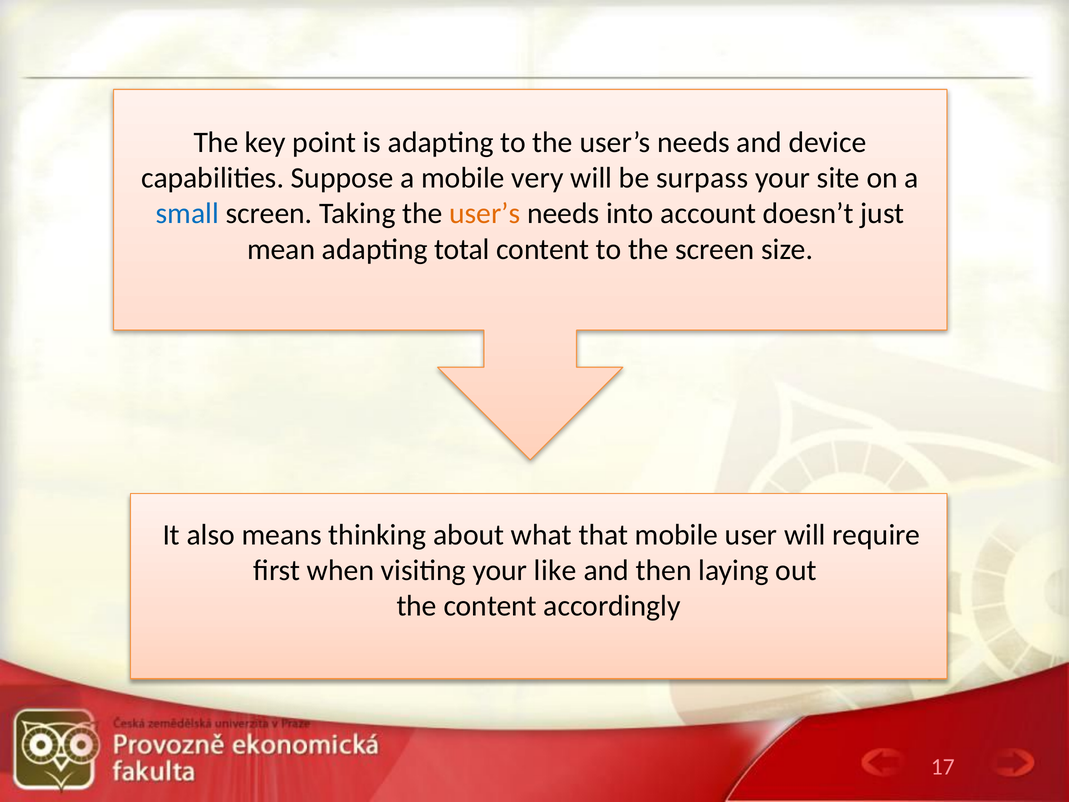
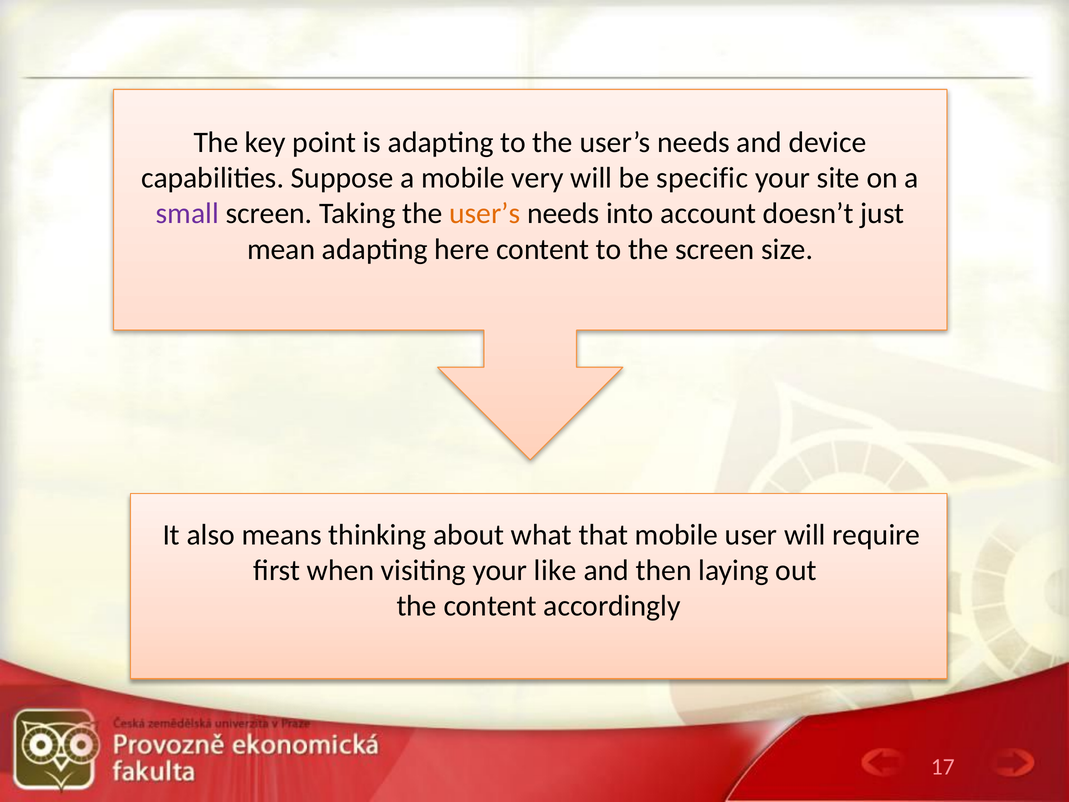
surpass: surpass -> specific (702, 178)
small colour: blue -> purple (187, 214)
total: total -> here (462, 249)
